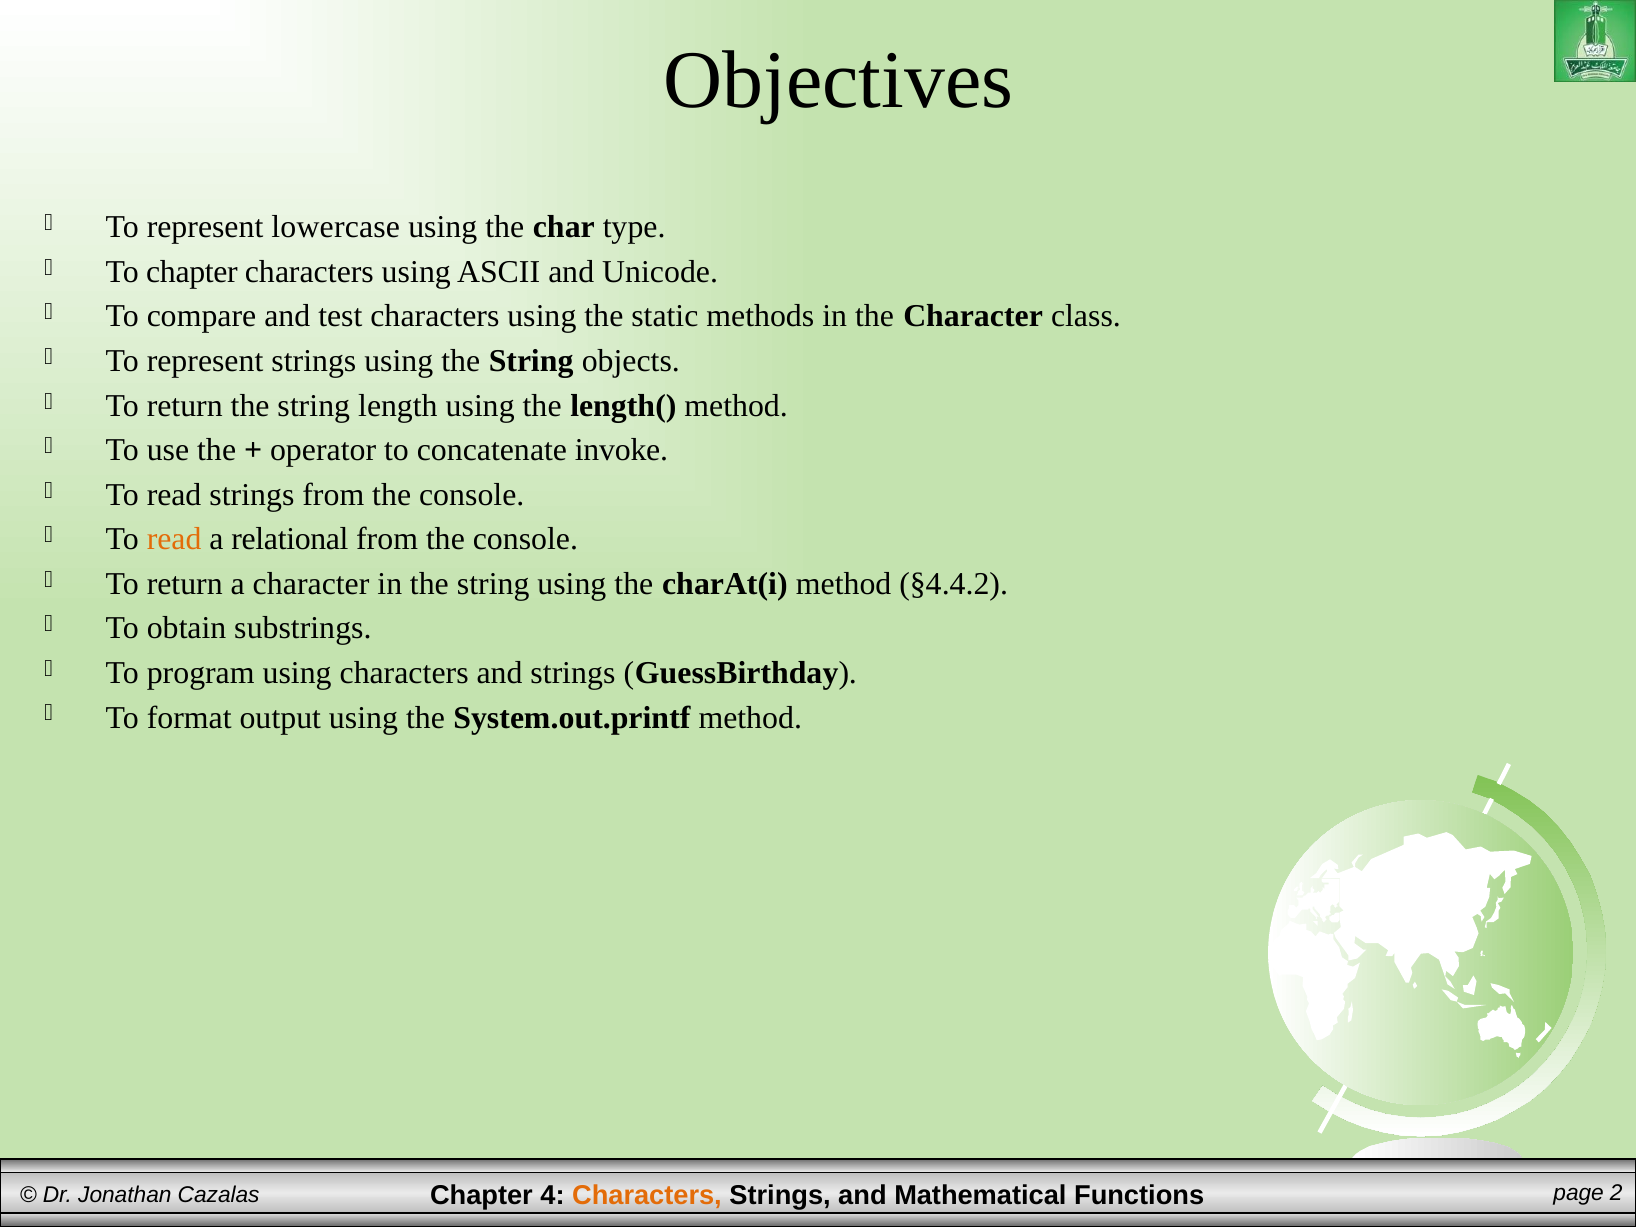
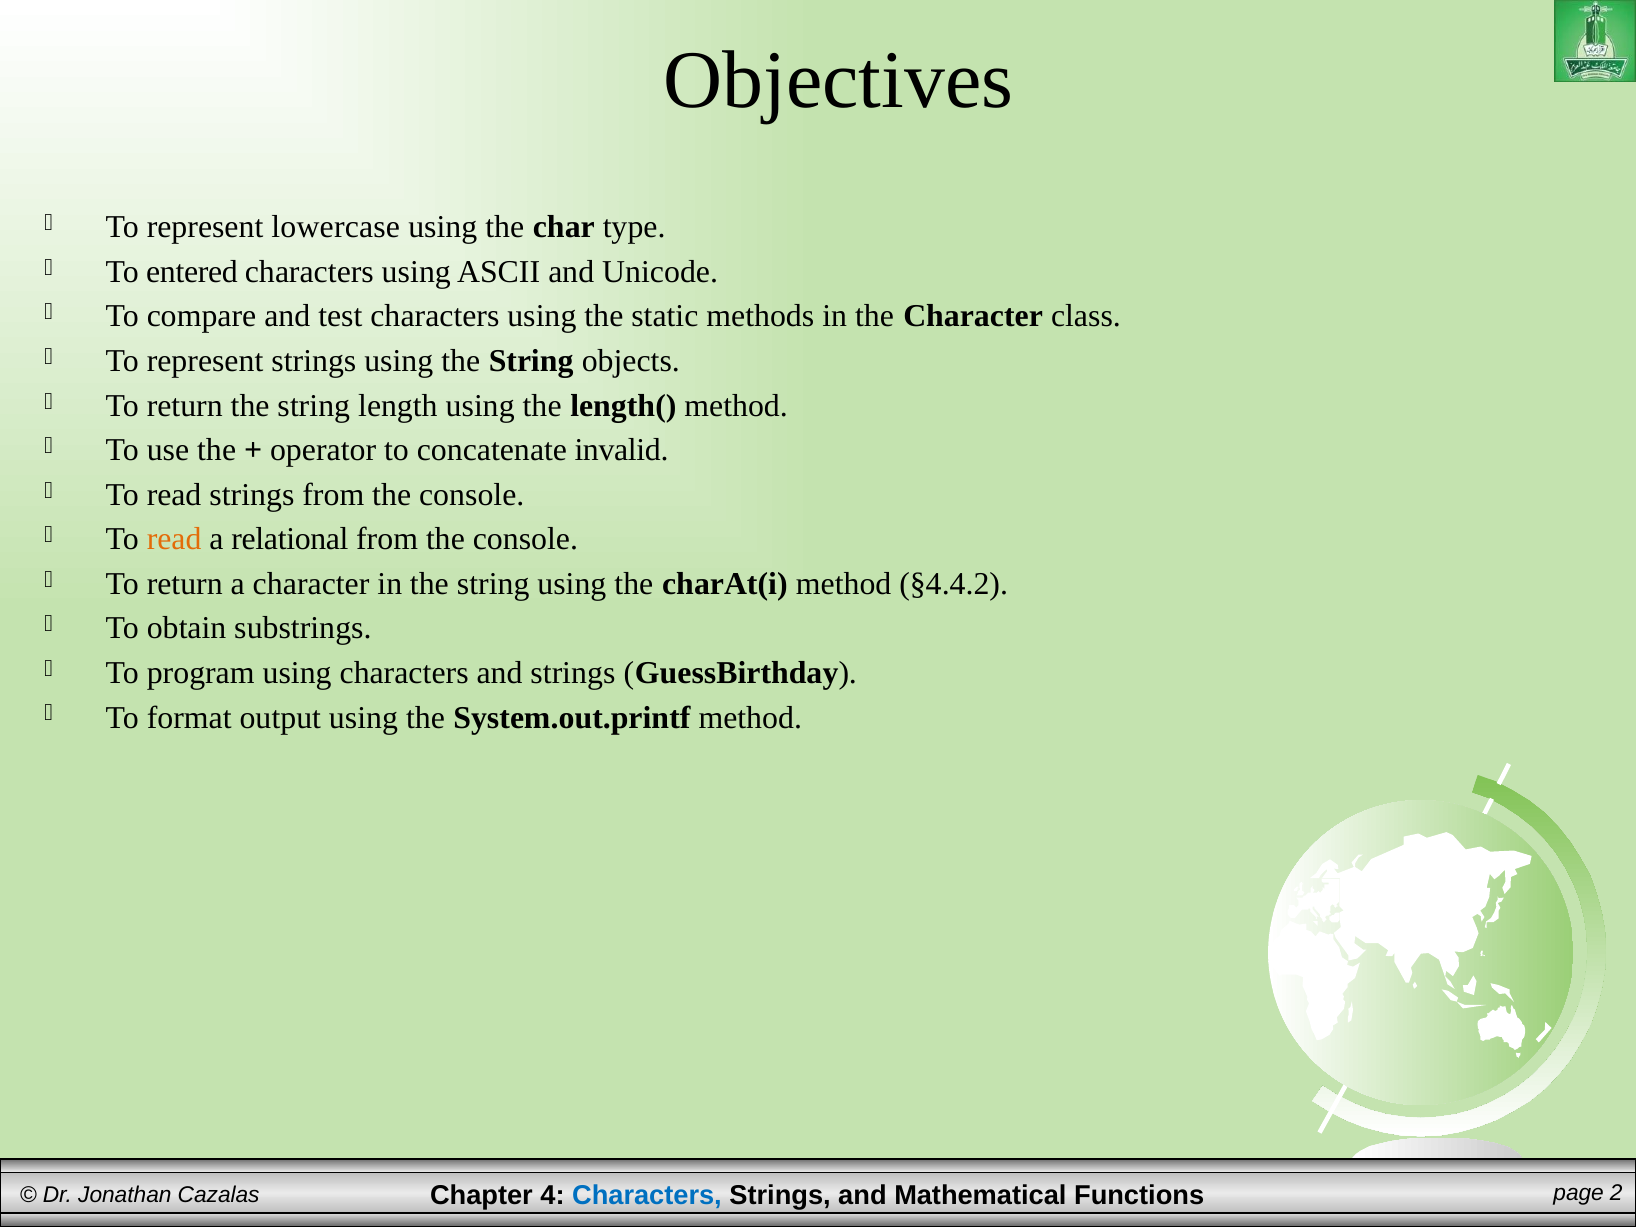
To chapter: chapter -> entered (192, 272)
invoke: invoke -> invalid (621, 450)
Characters colour: orange -> blue (647, 1196)
